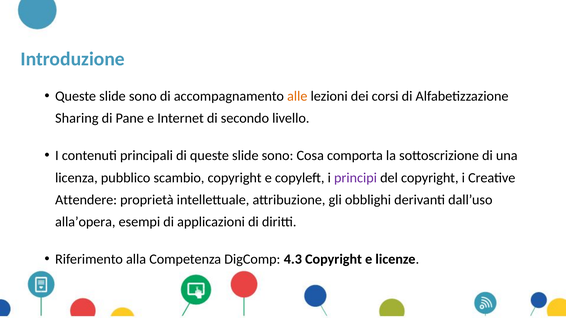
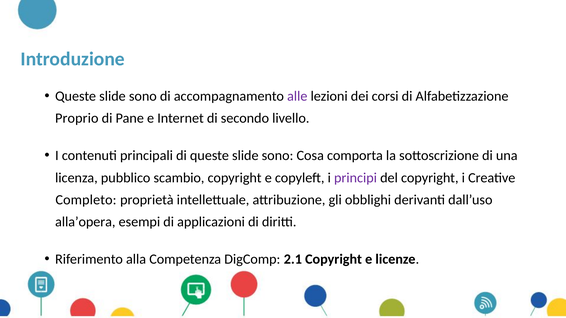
alle colour: orange -> purple (297, 96)
Sharing: Sharing -> Proprio (77, 118)
Attendere: Attendere -> Completo (86, 200)
4.3: 4.3 -> 2.1 (293, 259)
